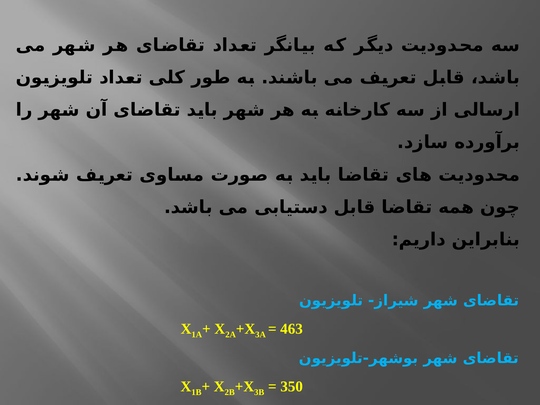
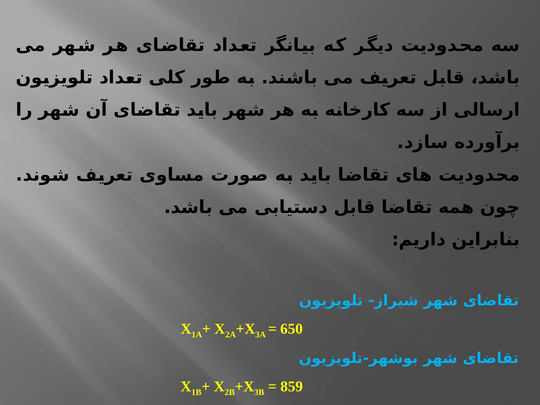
463: 463 -> 650 (292, 329)
350: 350 -> 859 (292, 386)
